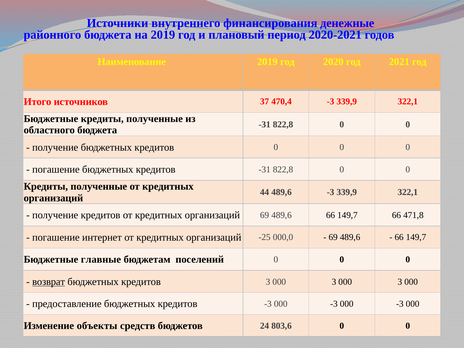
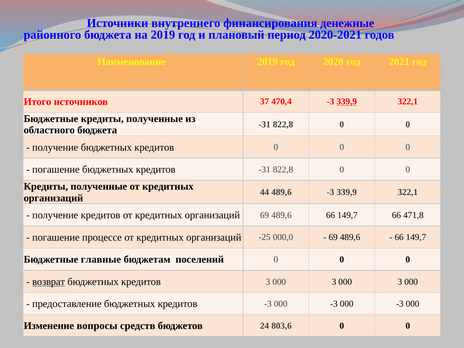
339,9 underline: none -> present (347, 102)
интернет: интернет -> процессе (102, 237)
объекты: объекты -> вопросы (97, 326)
